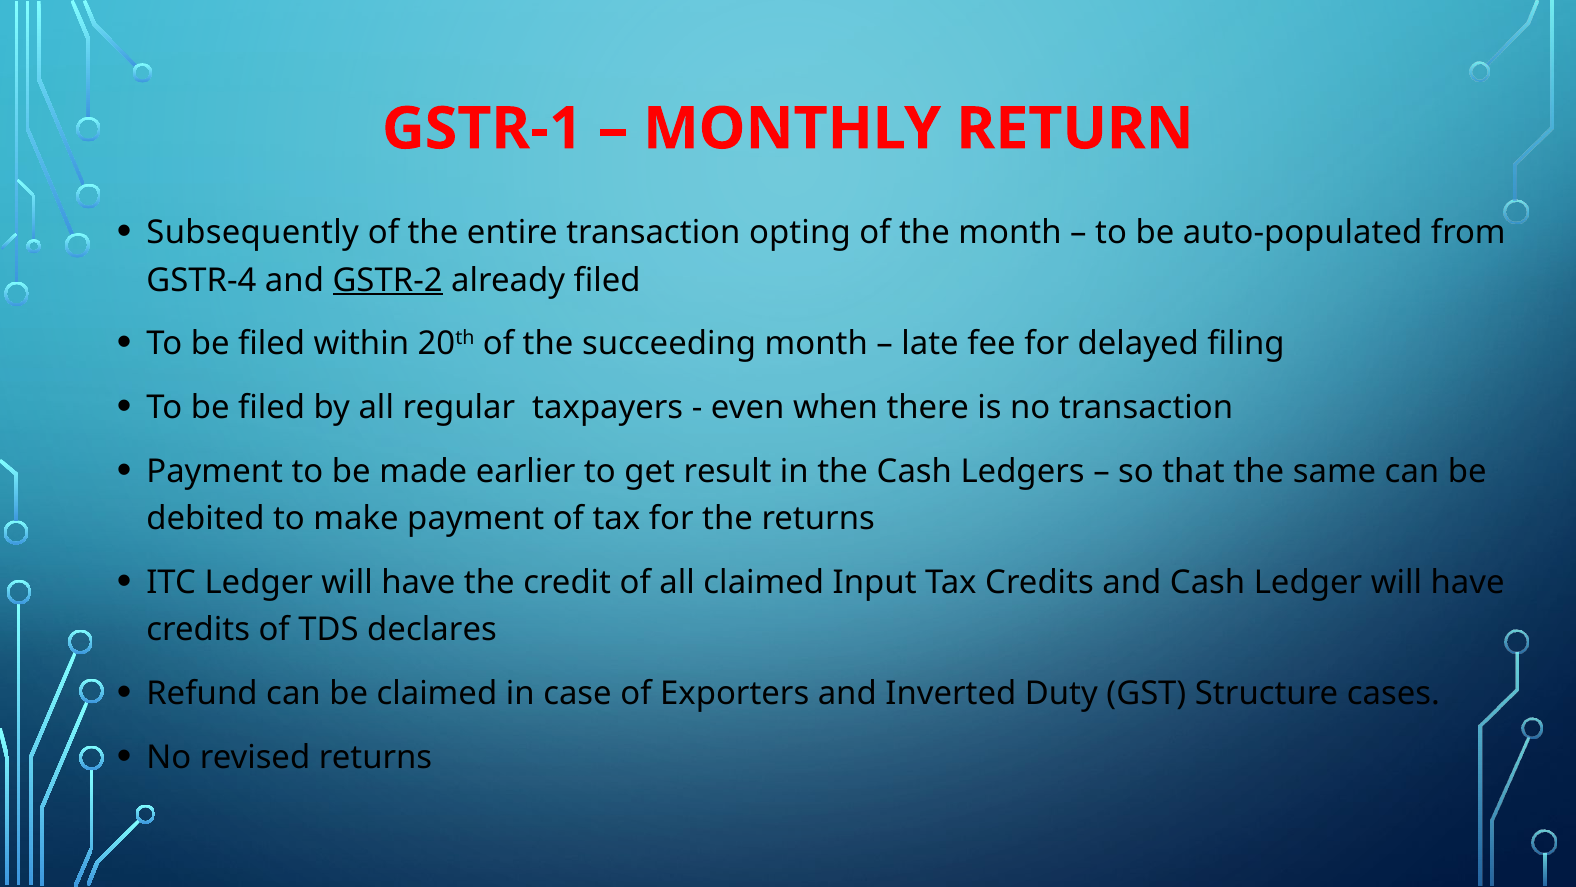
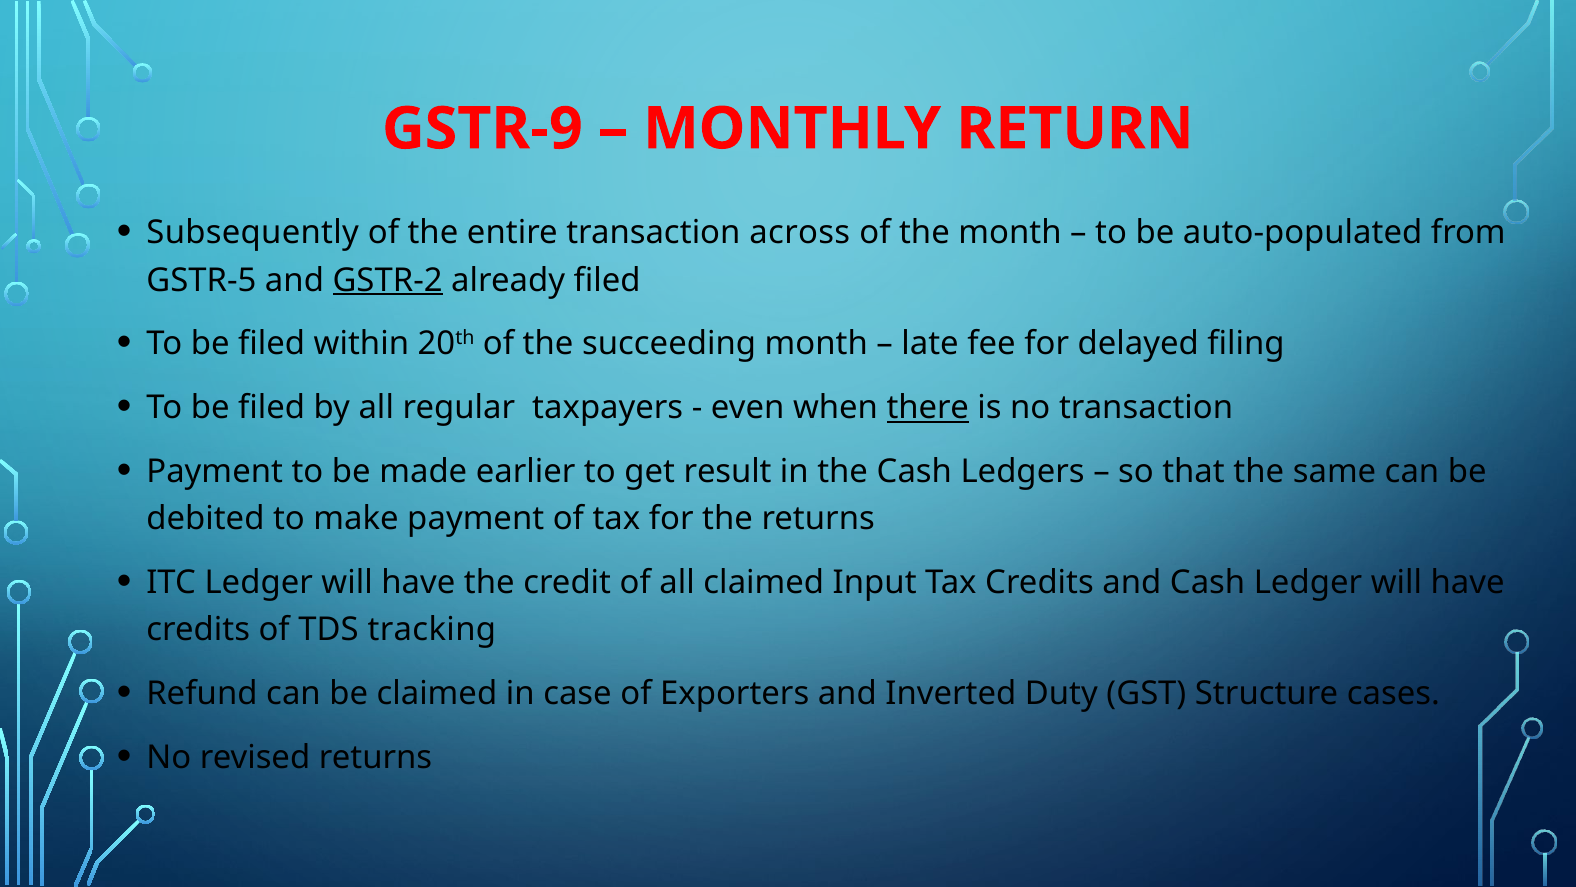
GSTR-1: GSTR-1 -> GSTR-9 (482, 129)
opting: opting -> across (800, 233)
GSTR-4: GSTR-4 -> GSTR-5 (201, 280)
there underline: none -> present (928, 407)
declares: declares -> tracking (432, 629)
